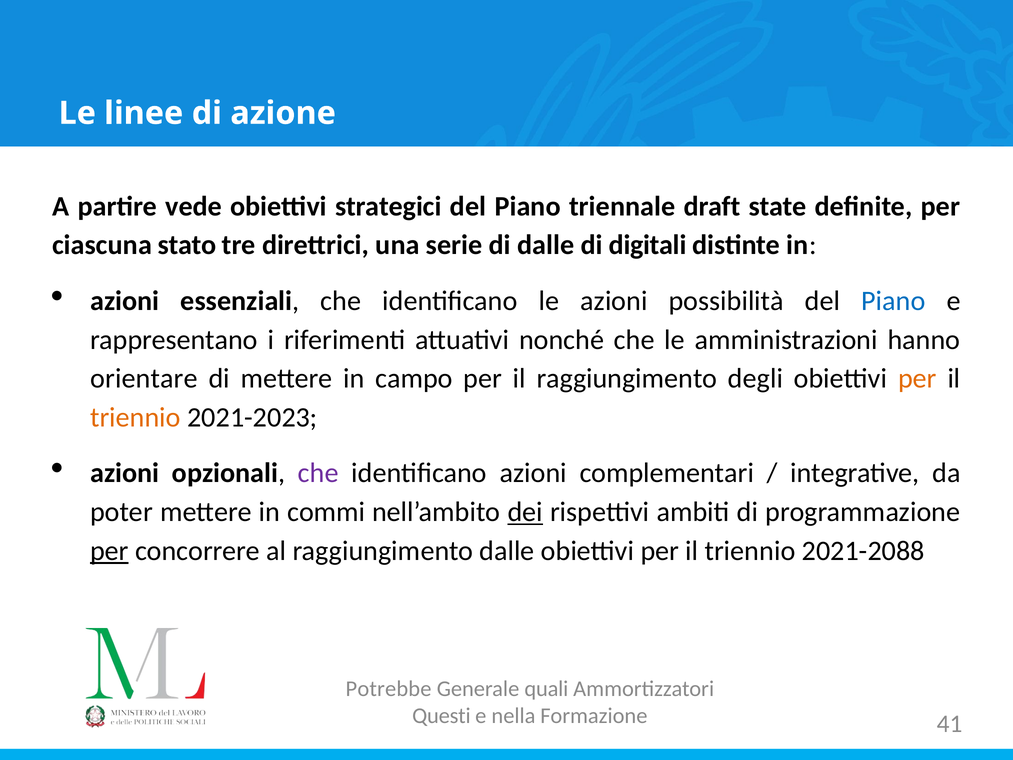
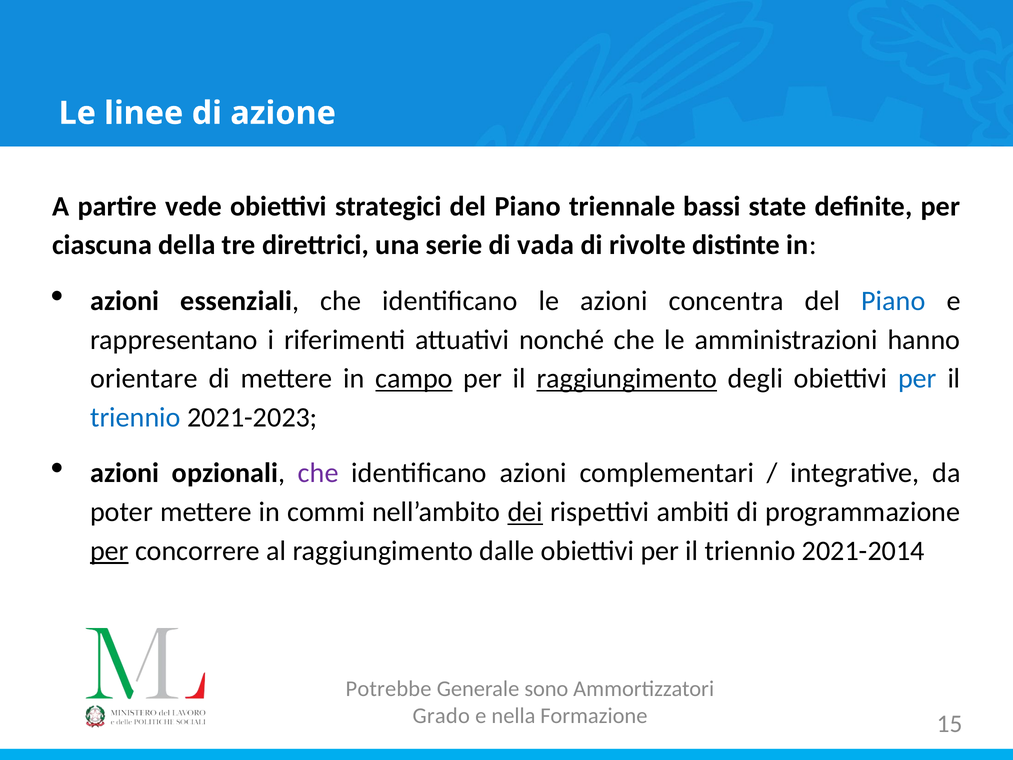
draft: draft -> bassi (712, 206)
stato: stato -> della (187, 245)
di dalle: dalle -> vada (546, 245)
digitali: digitali -> rivolte (648, 245)
possibilità: possibilità -> concentra (726, 301)
campo underline: none -> present (414, 378)
raggiungimento underline: none -> present (627, 378)
per colour: orange -> blue (917, 378)
triennio colour: orange -> blue (135, 417)
2021-2088: 2021-2088 -> 2021-2014 (863, 551)
quali: quali -> sono (546, 689)
Questi: Questi -> Grado (441, 716)
41: 41 -> 15 (950, 724)
